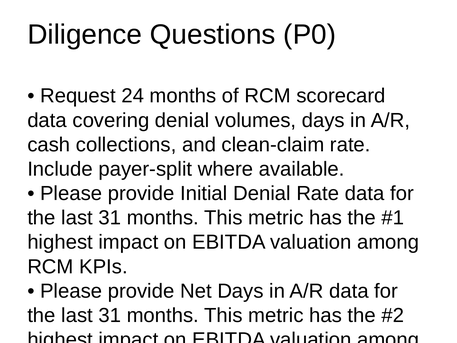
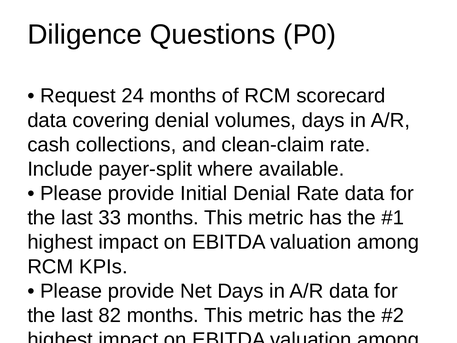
31: 31 -> 33 (110, 218)
31: 31 -> 82 (110, 315)
